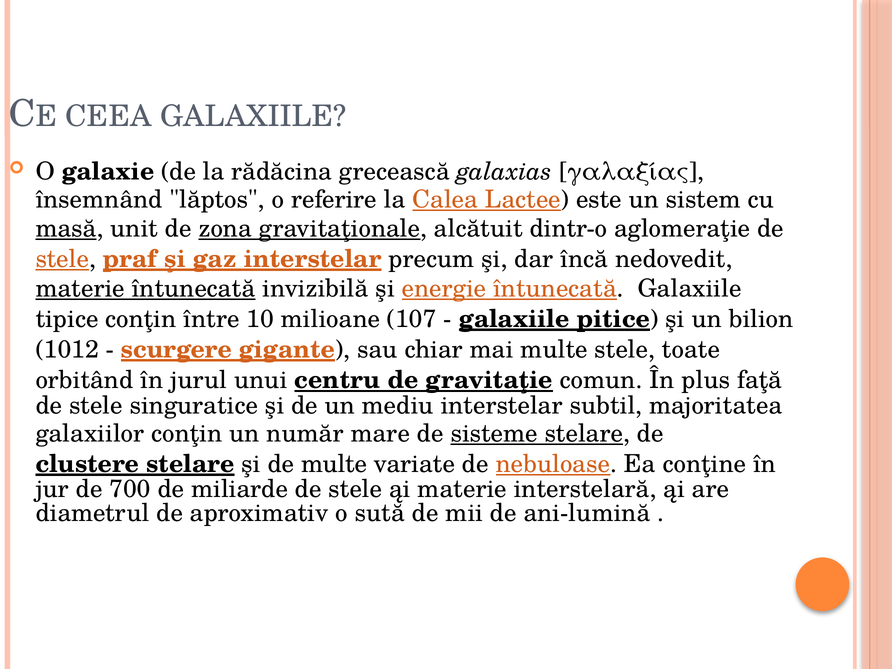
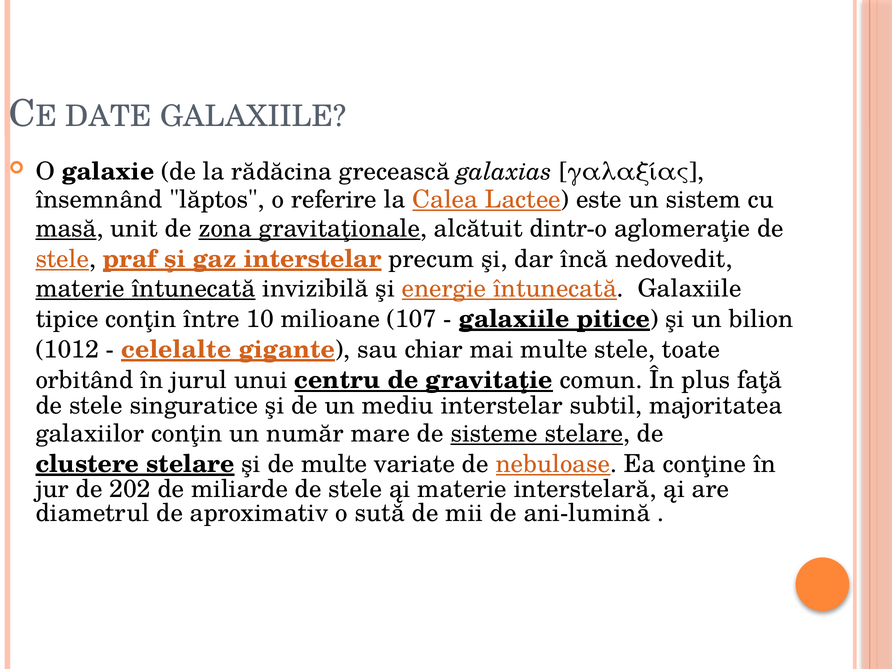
CEEA: CEEA -> DATE (108, 117)
scurgere: scurgere -> celelalte (176, 350)
700: 700 -> 202 (130, 489)
